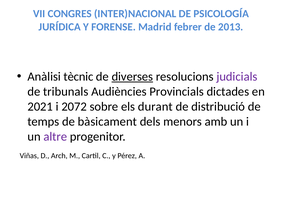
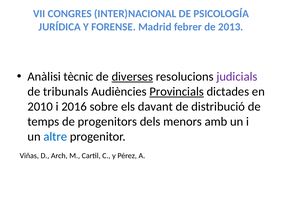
Provincials underline: none -> present (177, 92)
2021: 2021 -> 2010 (40, 107)
2072: 2072 -> 2016 (74, 107)
durant: durant -> davant (155, 107)
bàsicament: bàsicament -> progenitors (107, 122)
altre colour: purple -> blue (55, 137)
